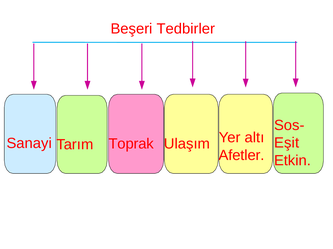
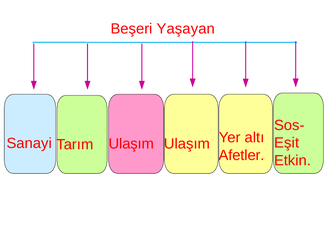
Tedbirler: Tedbirler -> Yaşayan (186, 29)
Tarım Toprak: Toprak -> Ulaşım (131, 144)
